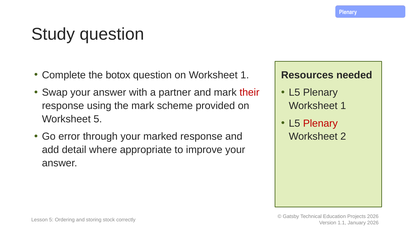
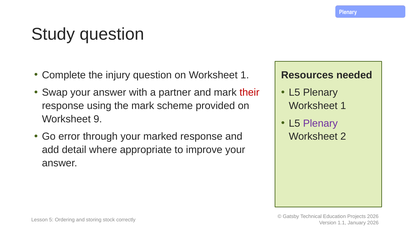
botox: botox -> injury (118, 75)
Worksheet 5: 5 -> 9 (98, 119)
Plenary colour: red -> purple (320, 124)
